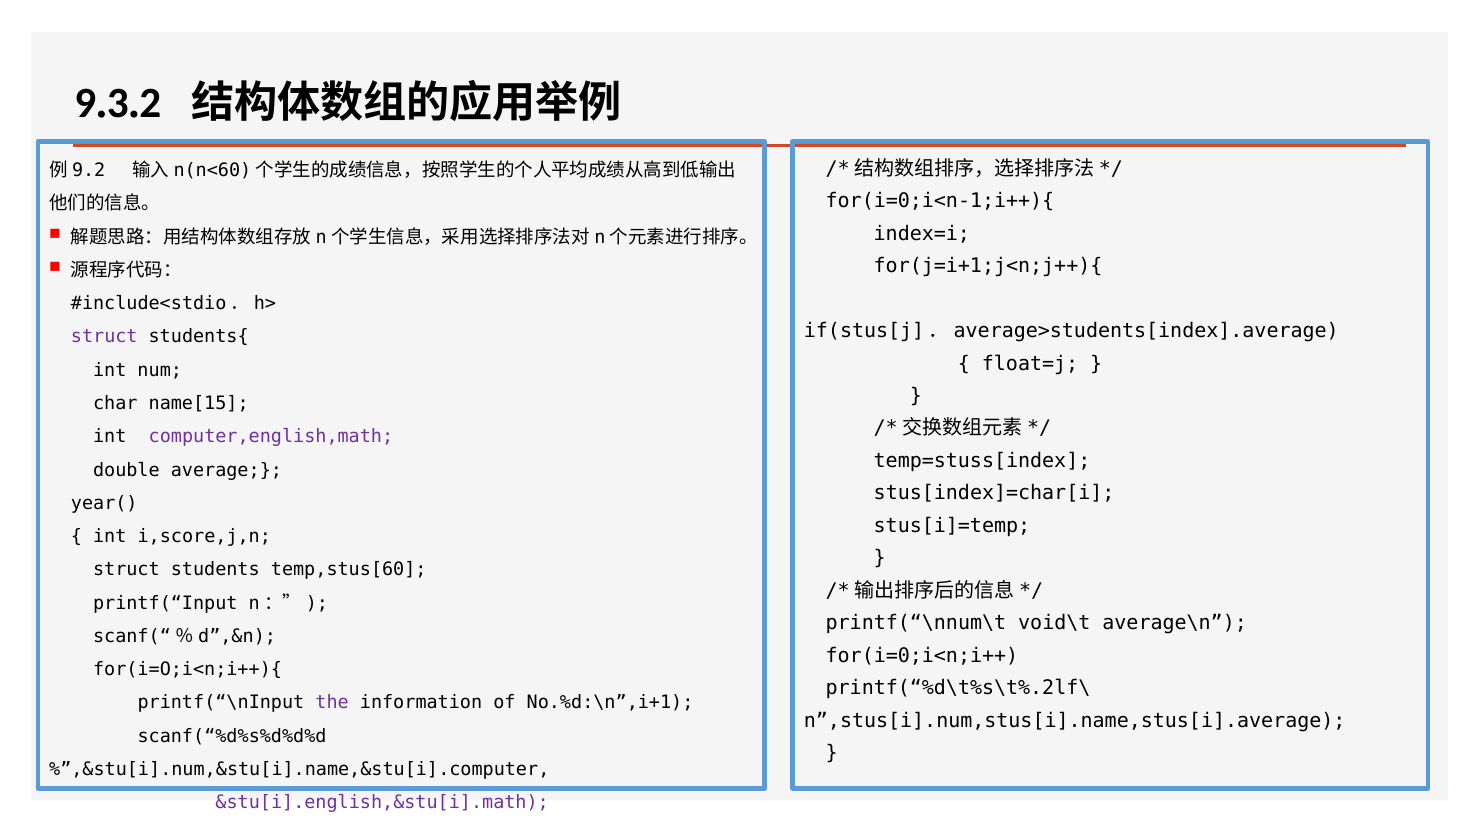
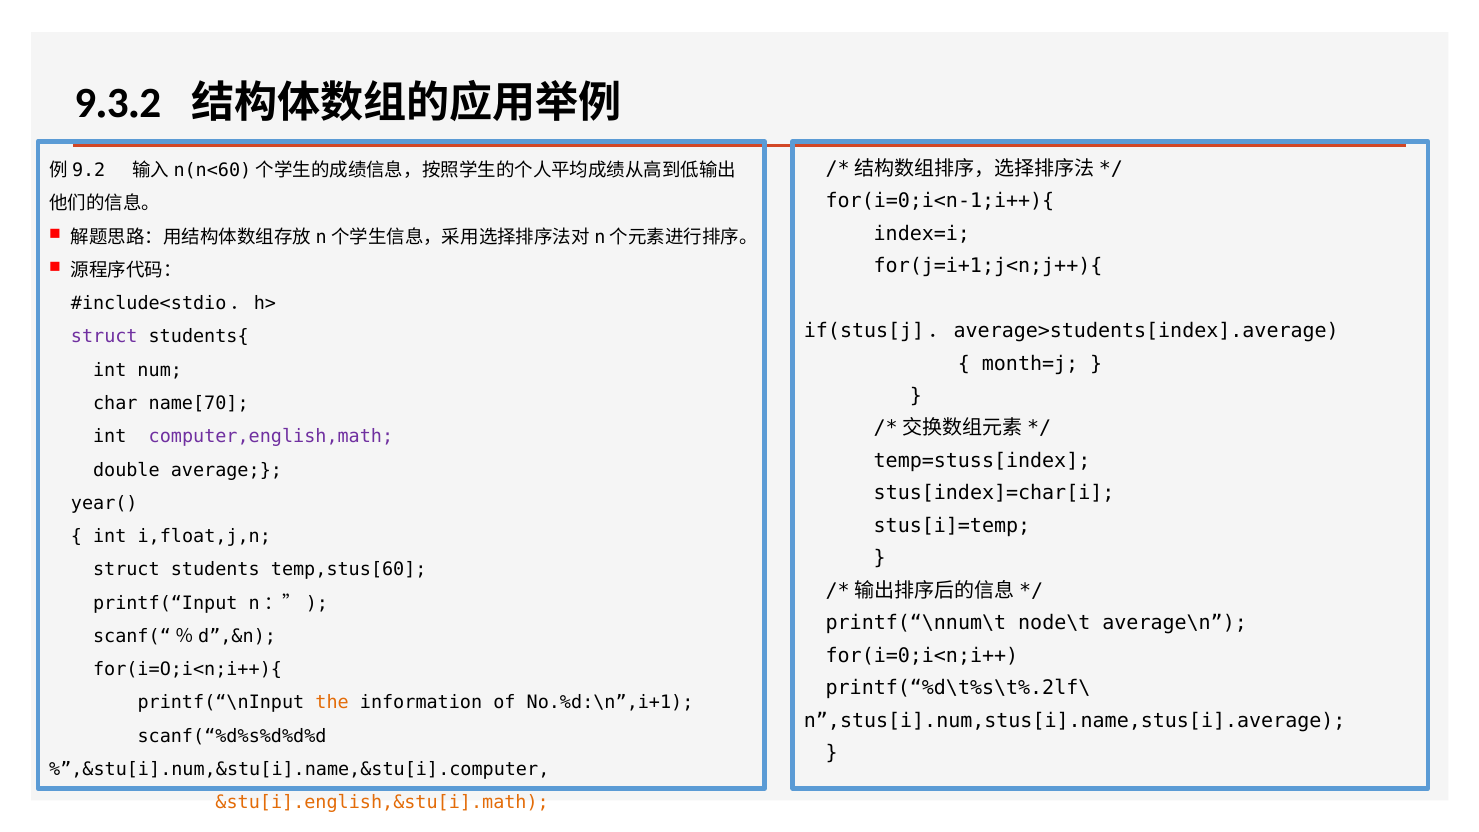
float=j: float=j -> month=j (1030, 363)
name[15: name[15 -> name[70 (199, 403)
i,score,j,n: i,score,j,n -> i,float,j,n (204, 536)
void\t: void\t -> node\t (1054, 623)
the colour: purple -> orange (332, 703)
&stu[i].english,&stu[i].math colour: purple -> orange (382, 803)
